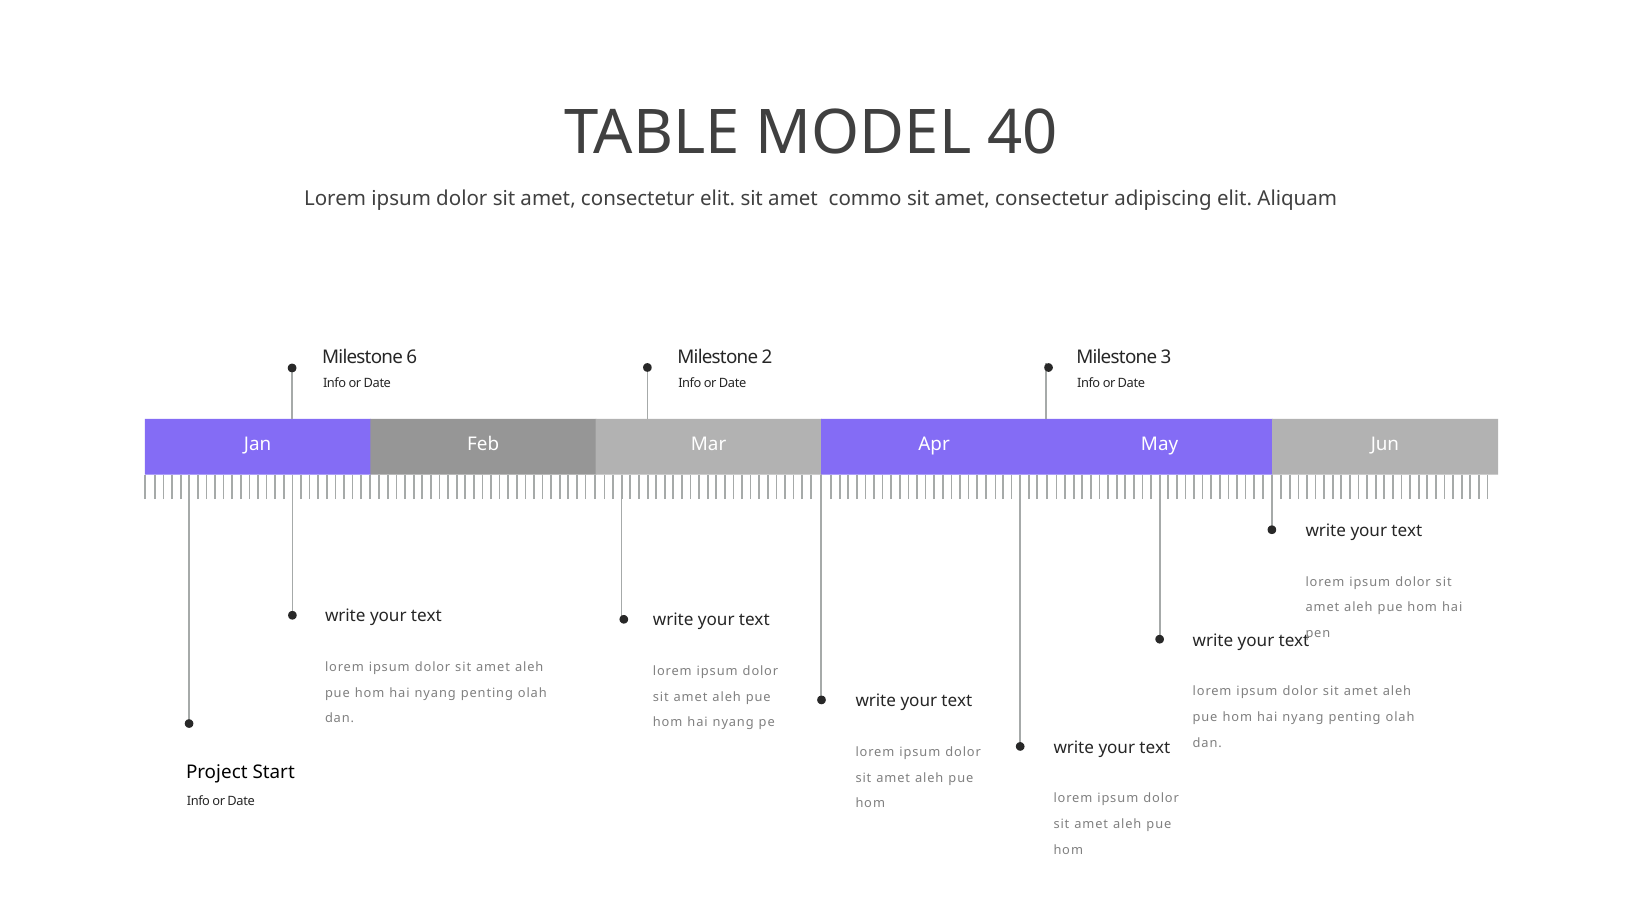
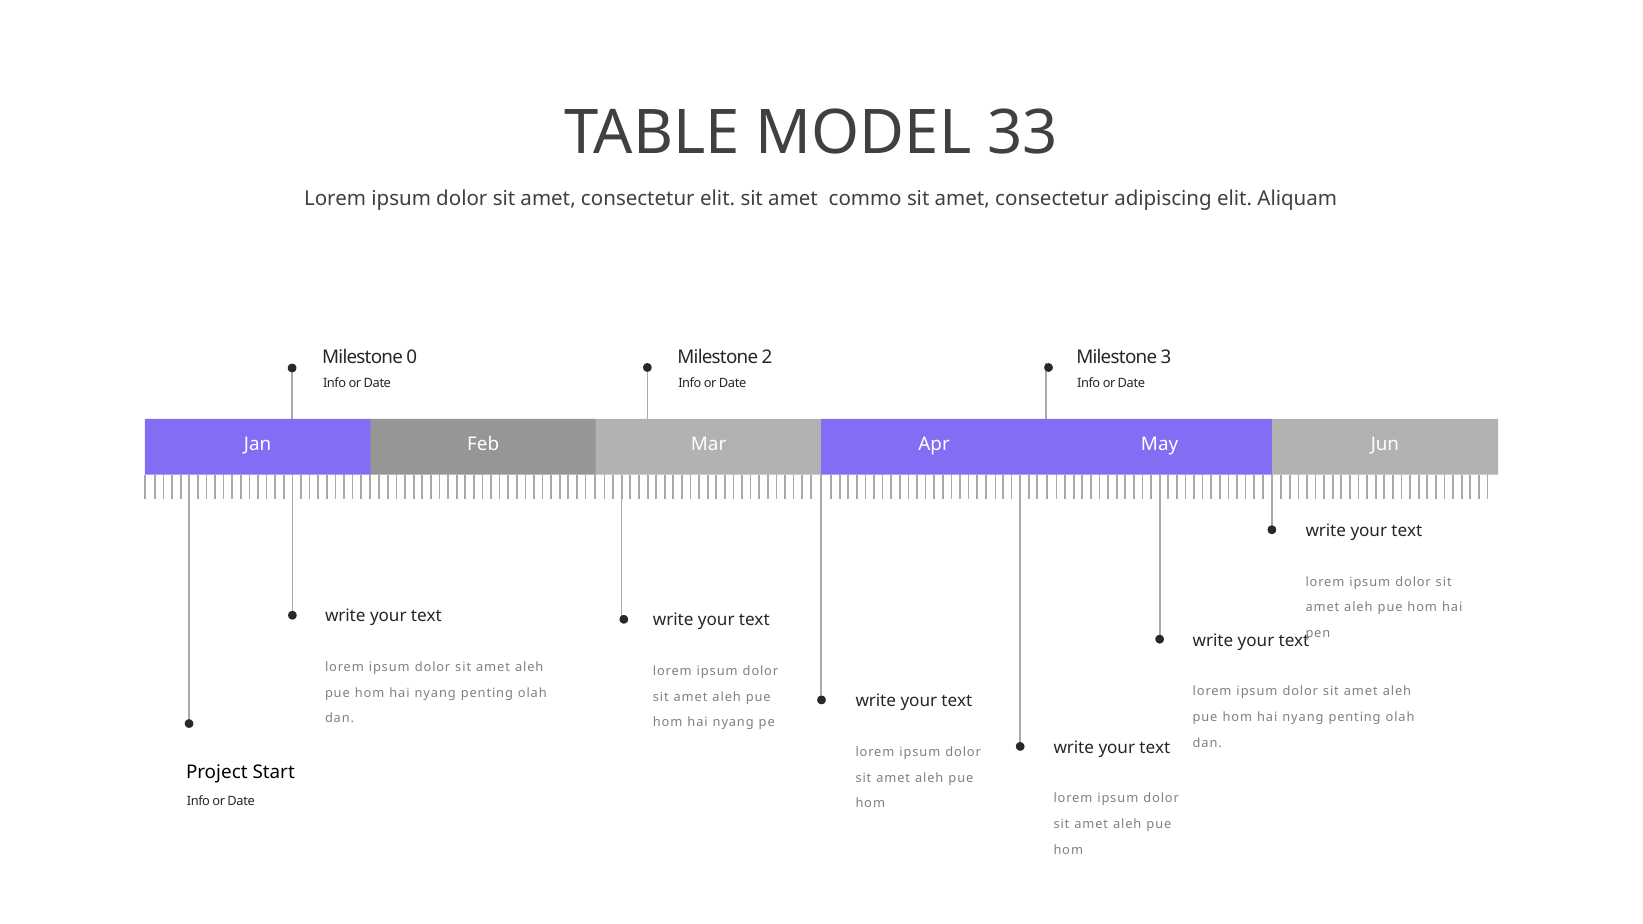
40: 40 -> 33 (1023, 133)
6: 6 -> 0 (412, 358)
